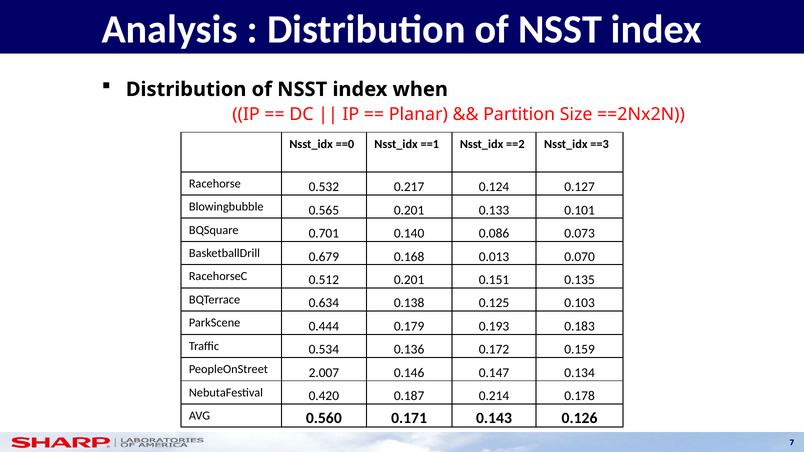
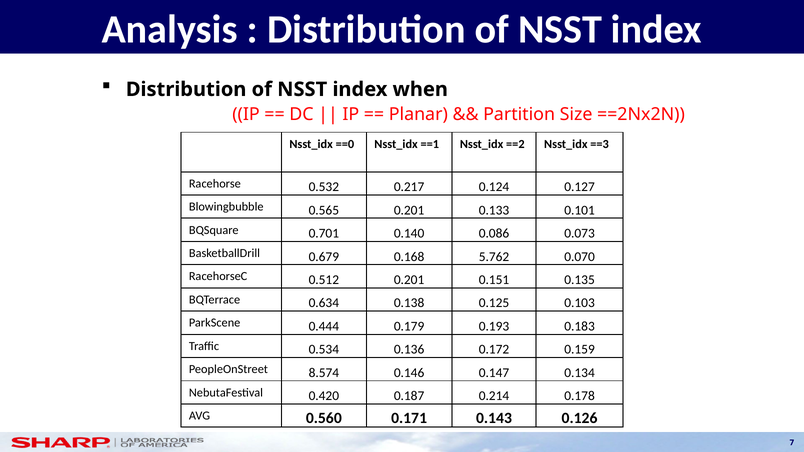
0.013: 0.013 -> 5.762 (494, 257)
2.007: 2.007 -> 8.574 (324, 373)
